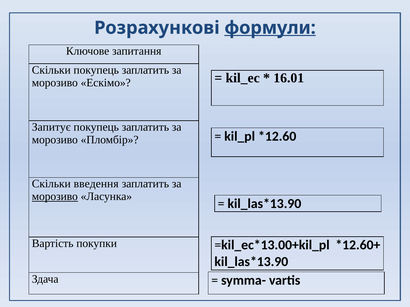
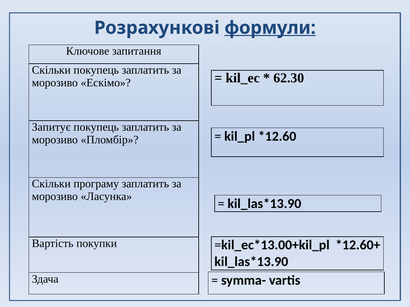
16.01: 16.01 -> 62.30 (289, 78)
введення: введення -> програму (96, 184)
морозиво underline: present -> none (55, 197)
